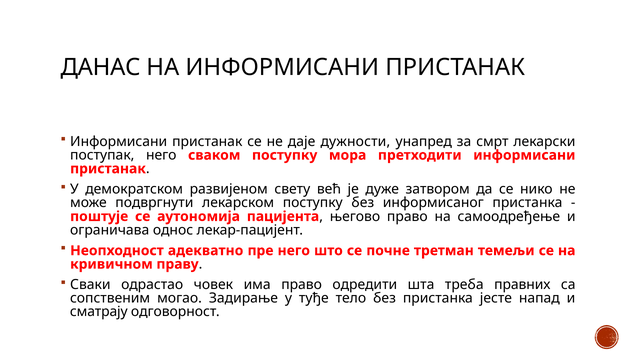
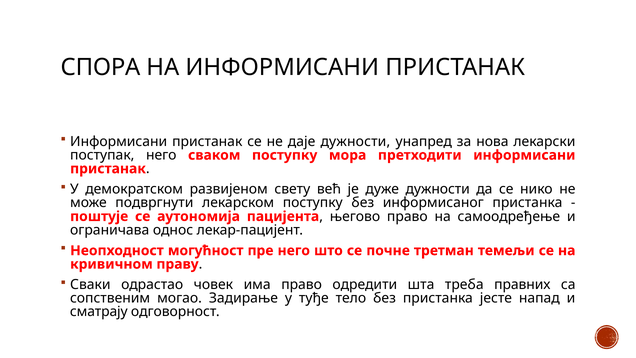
ДАНАС: ДАНАС -> СПОРА (100, 67)
смрт: смрт -> нова (492, 142)
дуже затвором: затвором -> дужности (438, 189)
адекватно: адекватно -> могућност (206, 250)
